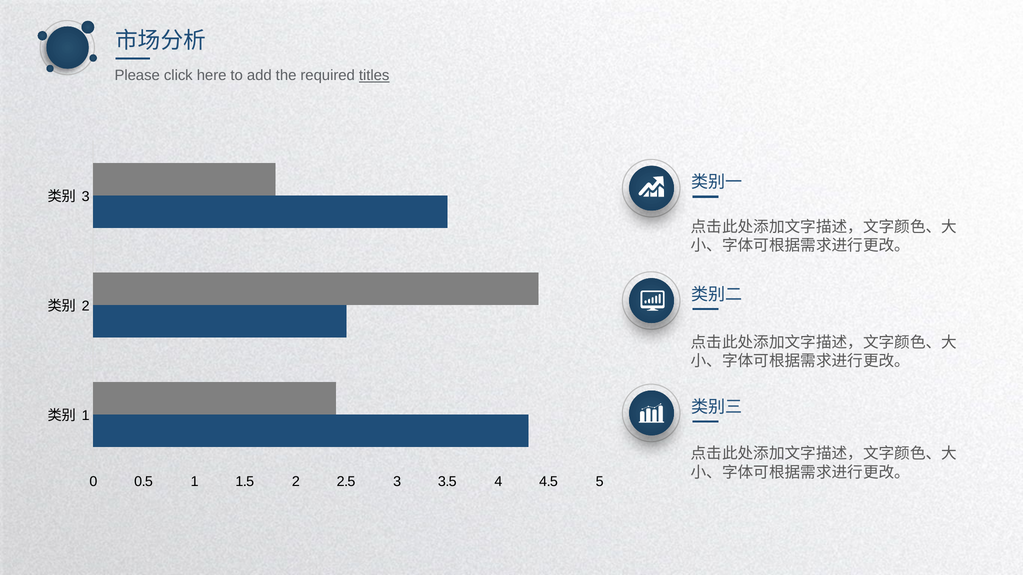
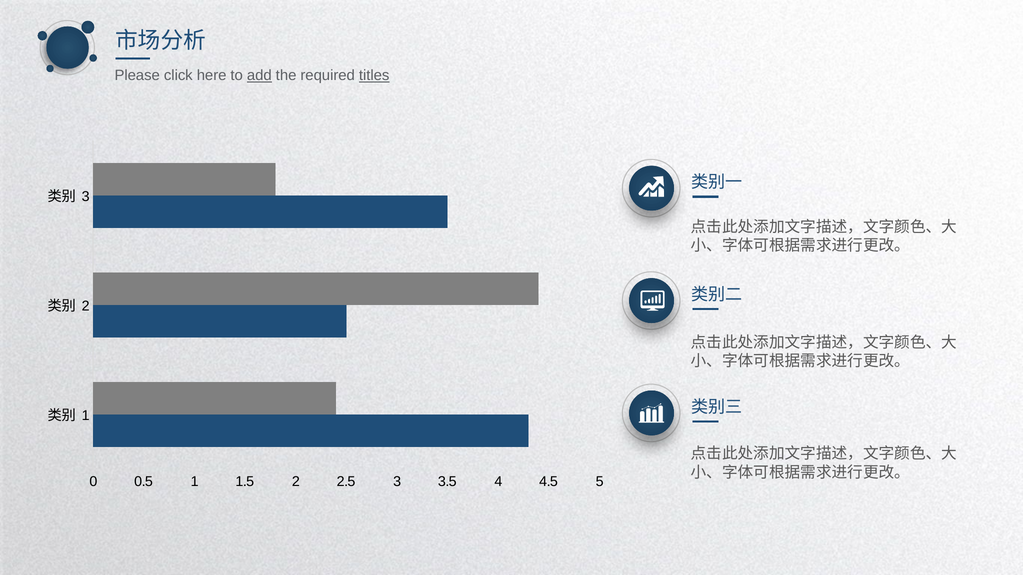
add underline: none -> present (259, 76)
